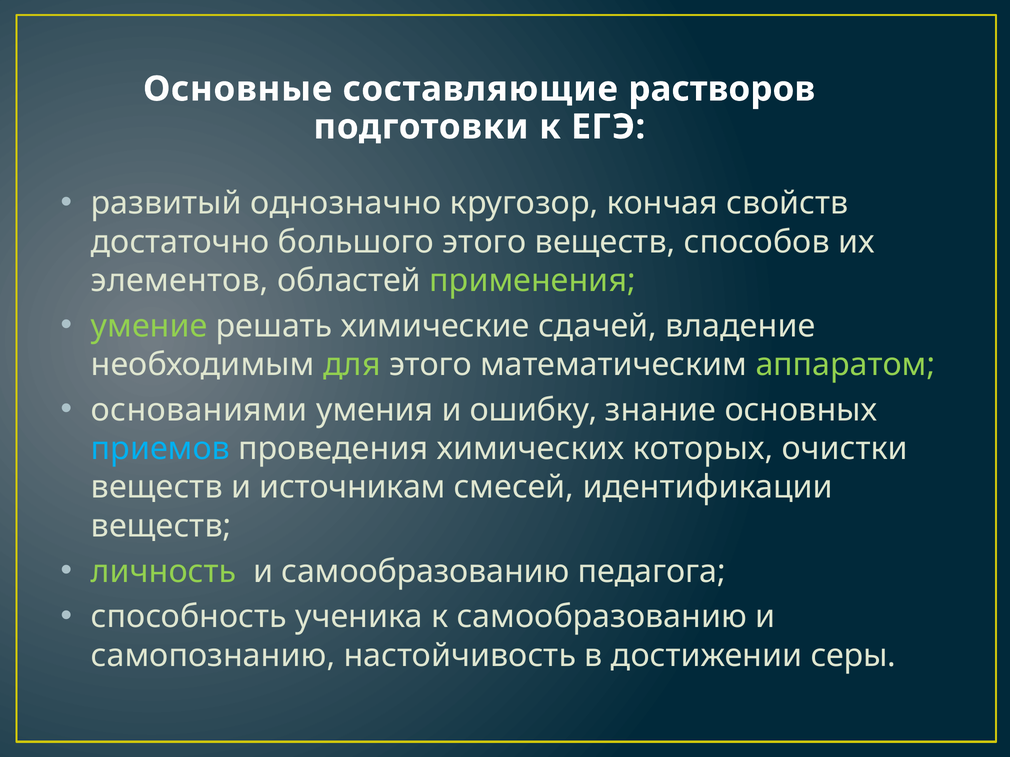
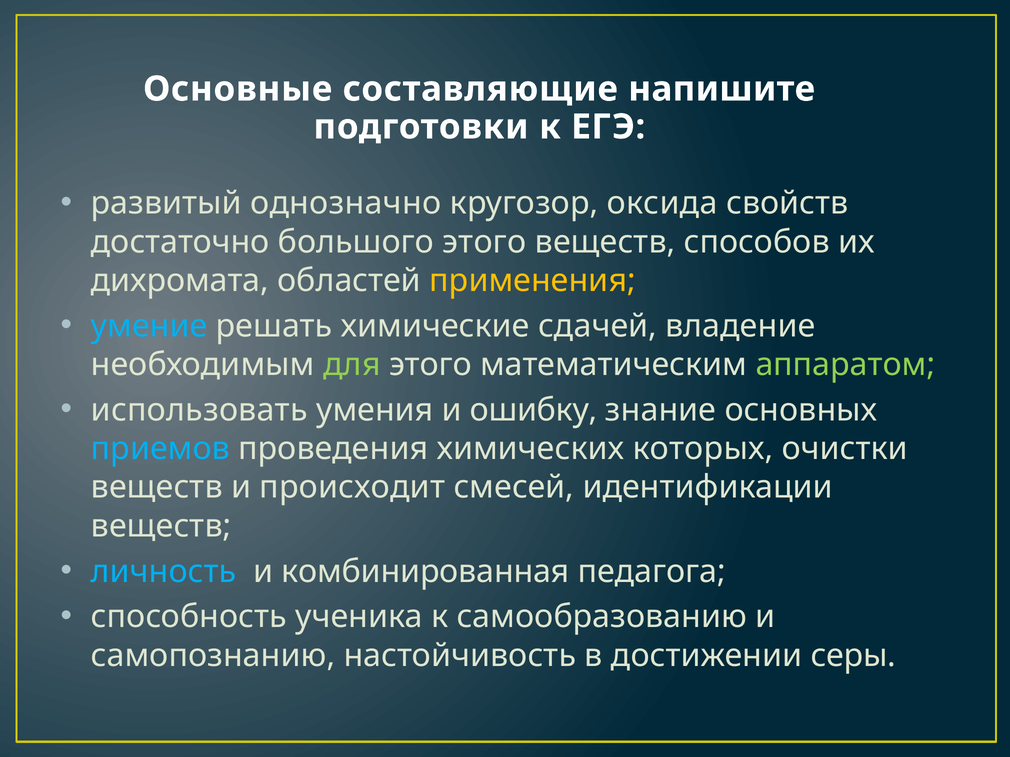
растворов: растворов -> напишите (722, 89)
кончая: кончая -> оксида (662, 203)
элементов: элементов -> дихромата (180, 281)
применения colour: light green -> yellow (533, 281)
умение colour: light green -> light blue (149, 326)
основаниями: основаниями -> использовать (199, 410)
источникам: источникам -> происходит (352, 488)
личность colour: light green -> light blue (164, 572)
и самообразованию: самообразованию -> комбинированная (426, 572)
